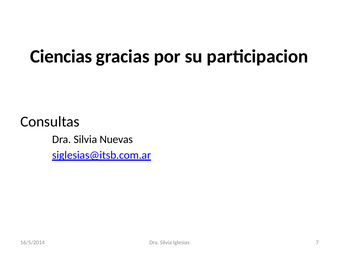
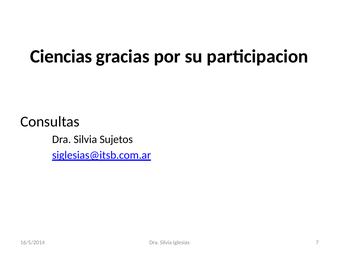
Nuevas: Nuevas -> Sujetos (116, 140)
